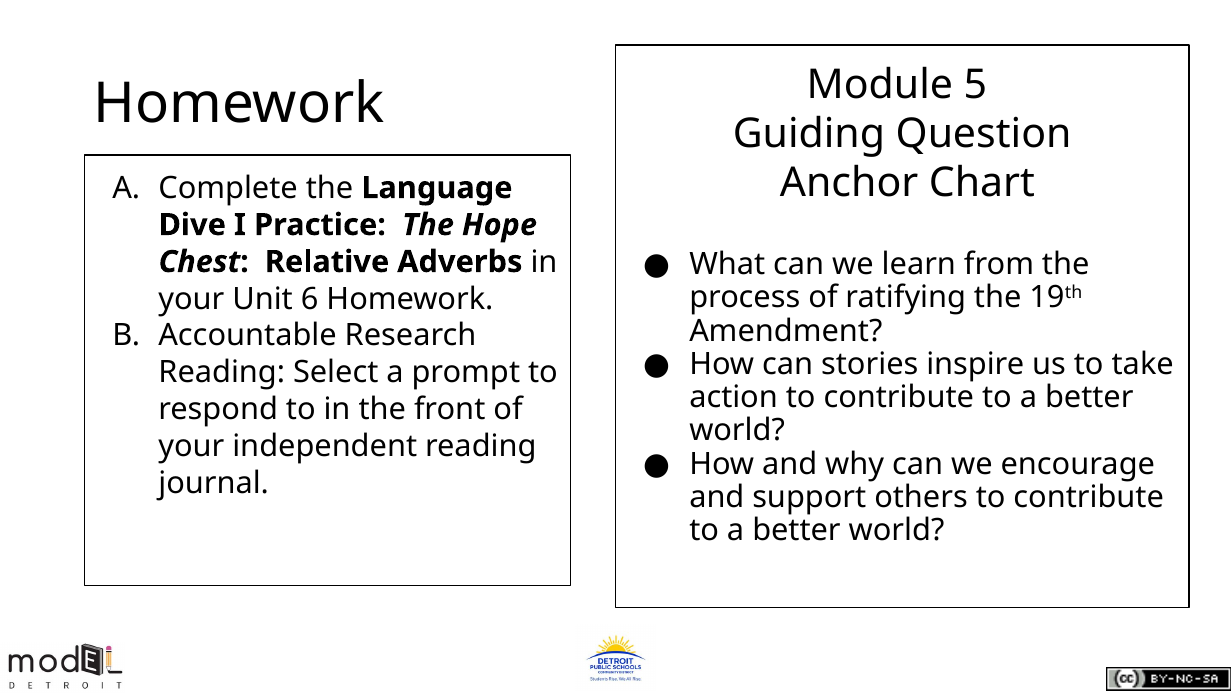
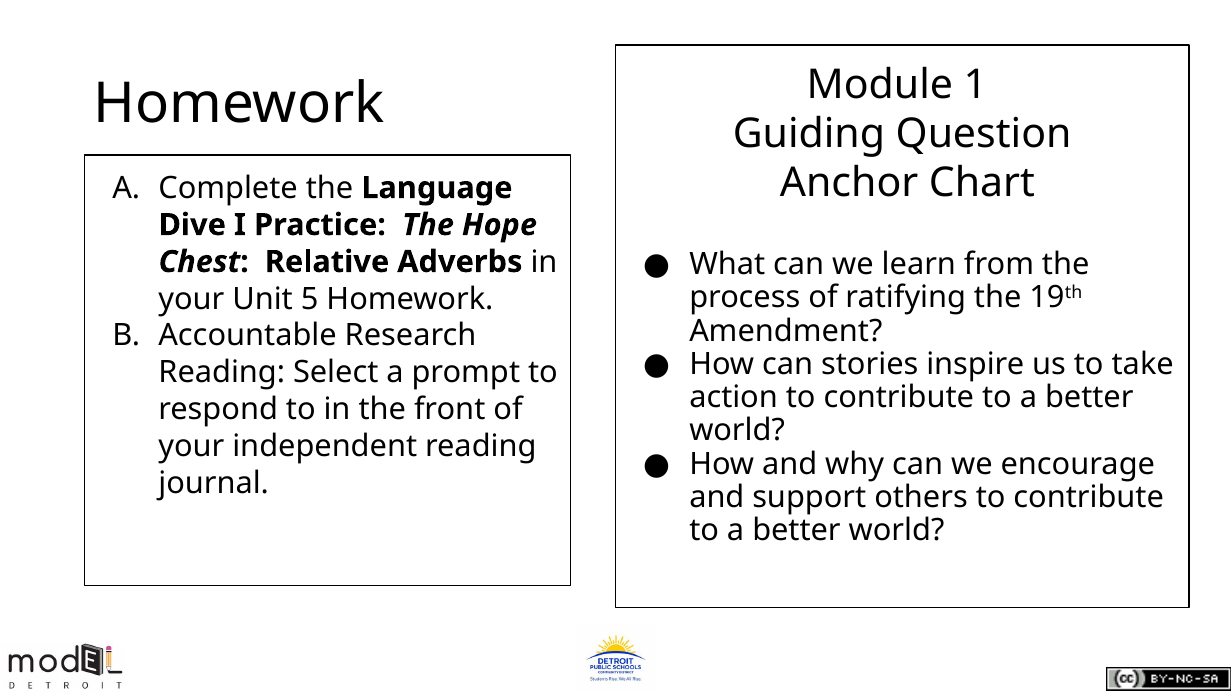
5: 5 -> 1 (975, 85)
6: 6 -> 5 (310, 299)
